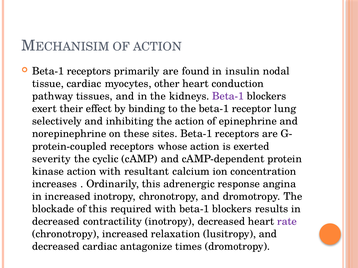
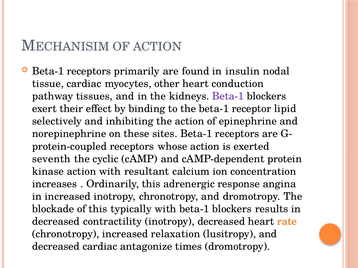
lung: lung -> lipid (285, 109)
severity: severity -> seventh (51, 159)
required: required -> typically (131, 209)
rate colour: purple -> orange (287, 222)
